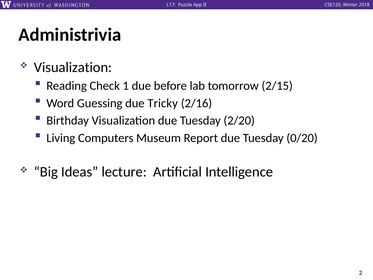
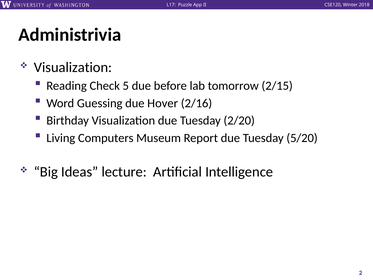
1: 1 -> 5 (126, 86)
Tricky: Tricky -> Hover (163, 103)
0/20: 0/20 -> 5/20 (302, 138)
